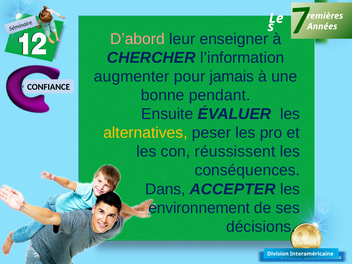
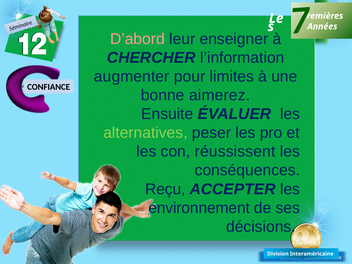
jamais: jamais -> limites (232, 76)
pendant: pendant -> aimerez (220, 95)
alternatives colour: yellow -> light green (145, 133)
Dans: Dans -> Reçu (165, 189)
